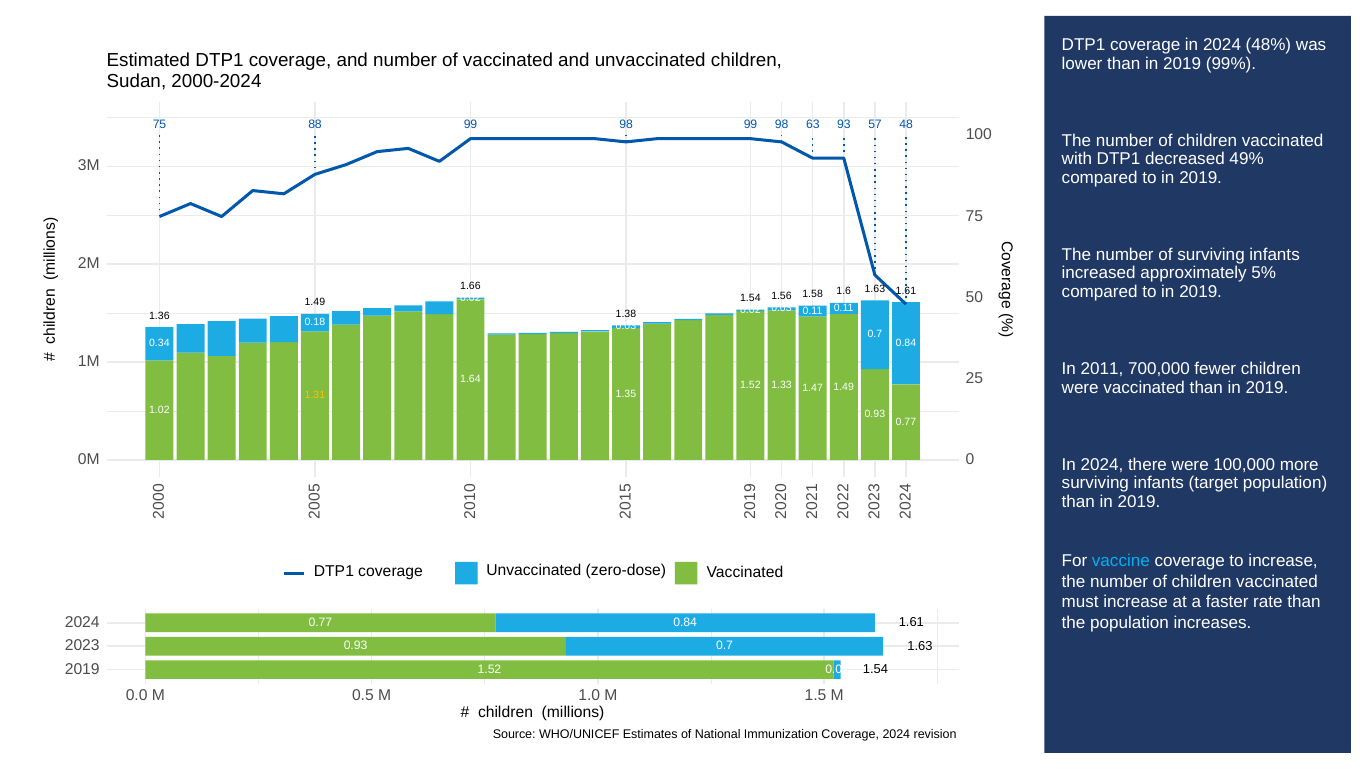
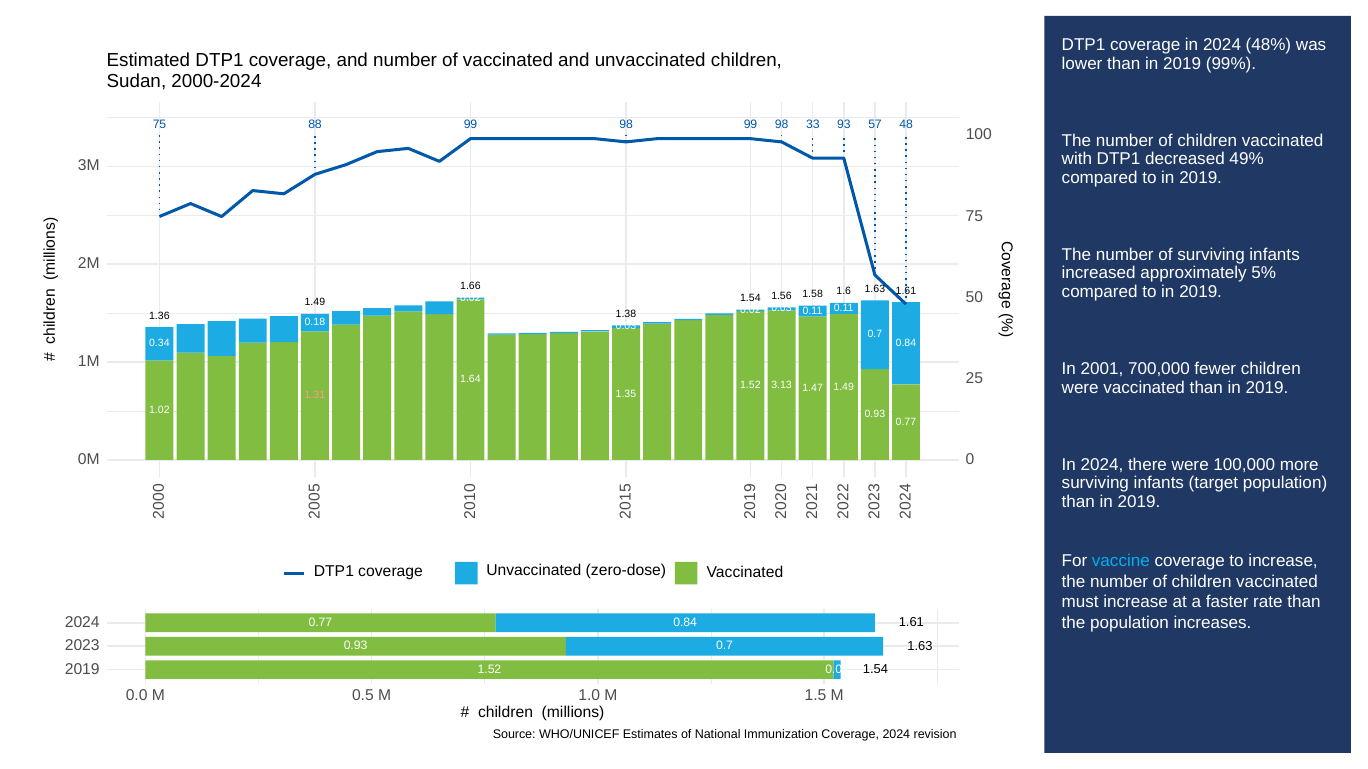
63: 63 -> 33 (813, 124)
2011: 2011 -> 2001 (1102, 369)
1.33: 1.33 -> 3.13 (782, 385)
1.31 colour: yellow -> pink (315, 396)
